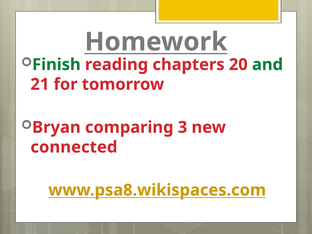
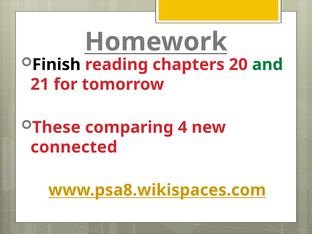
Finish colour: green -> black (56, 65)
Bryan: Bryan -> These (56, 127)
3: 3 -> 4 (183, 127)
